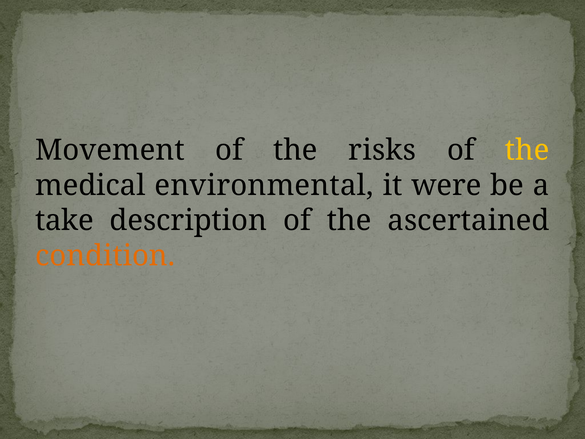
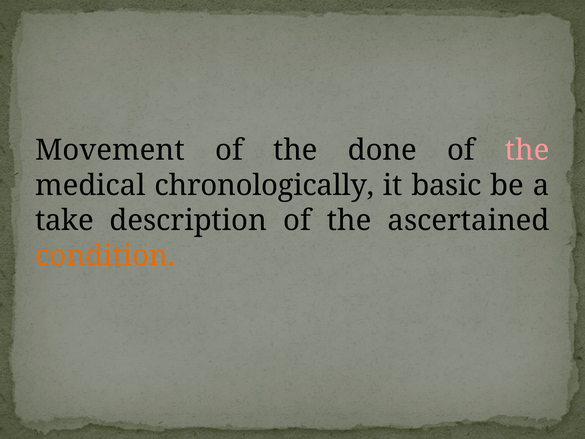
risks: risks -> done (382, 150)
the colour: yellow -> pink (527, 150)
environmental: environmental -> chronologically (264, 185)
were: were -> basic (447, 185)
